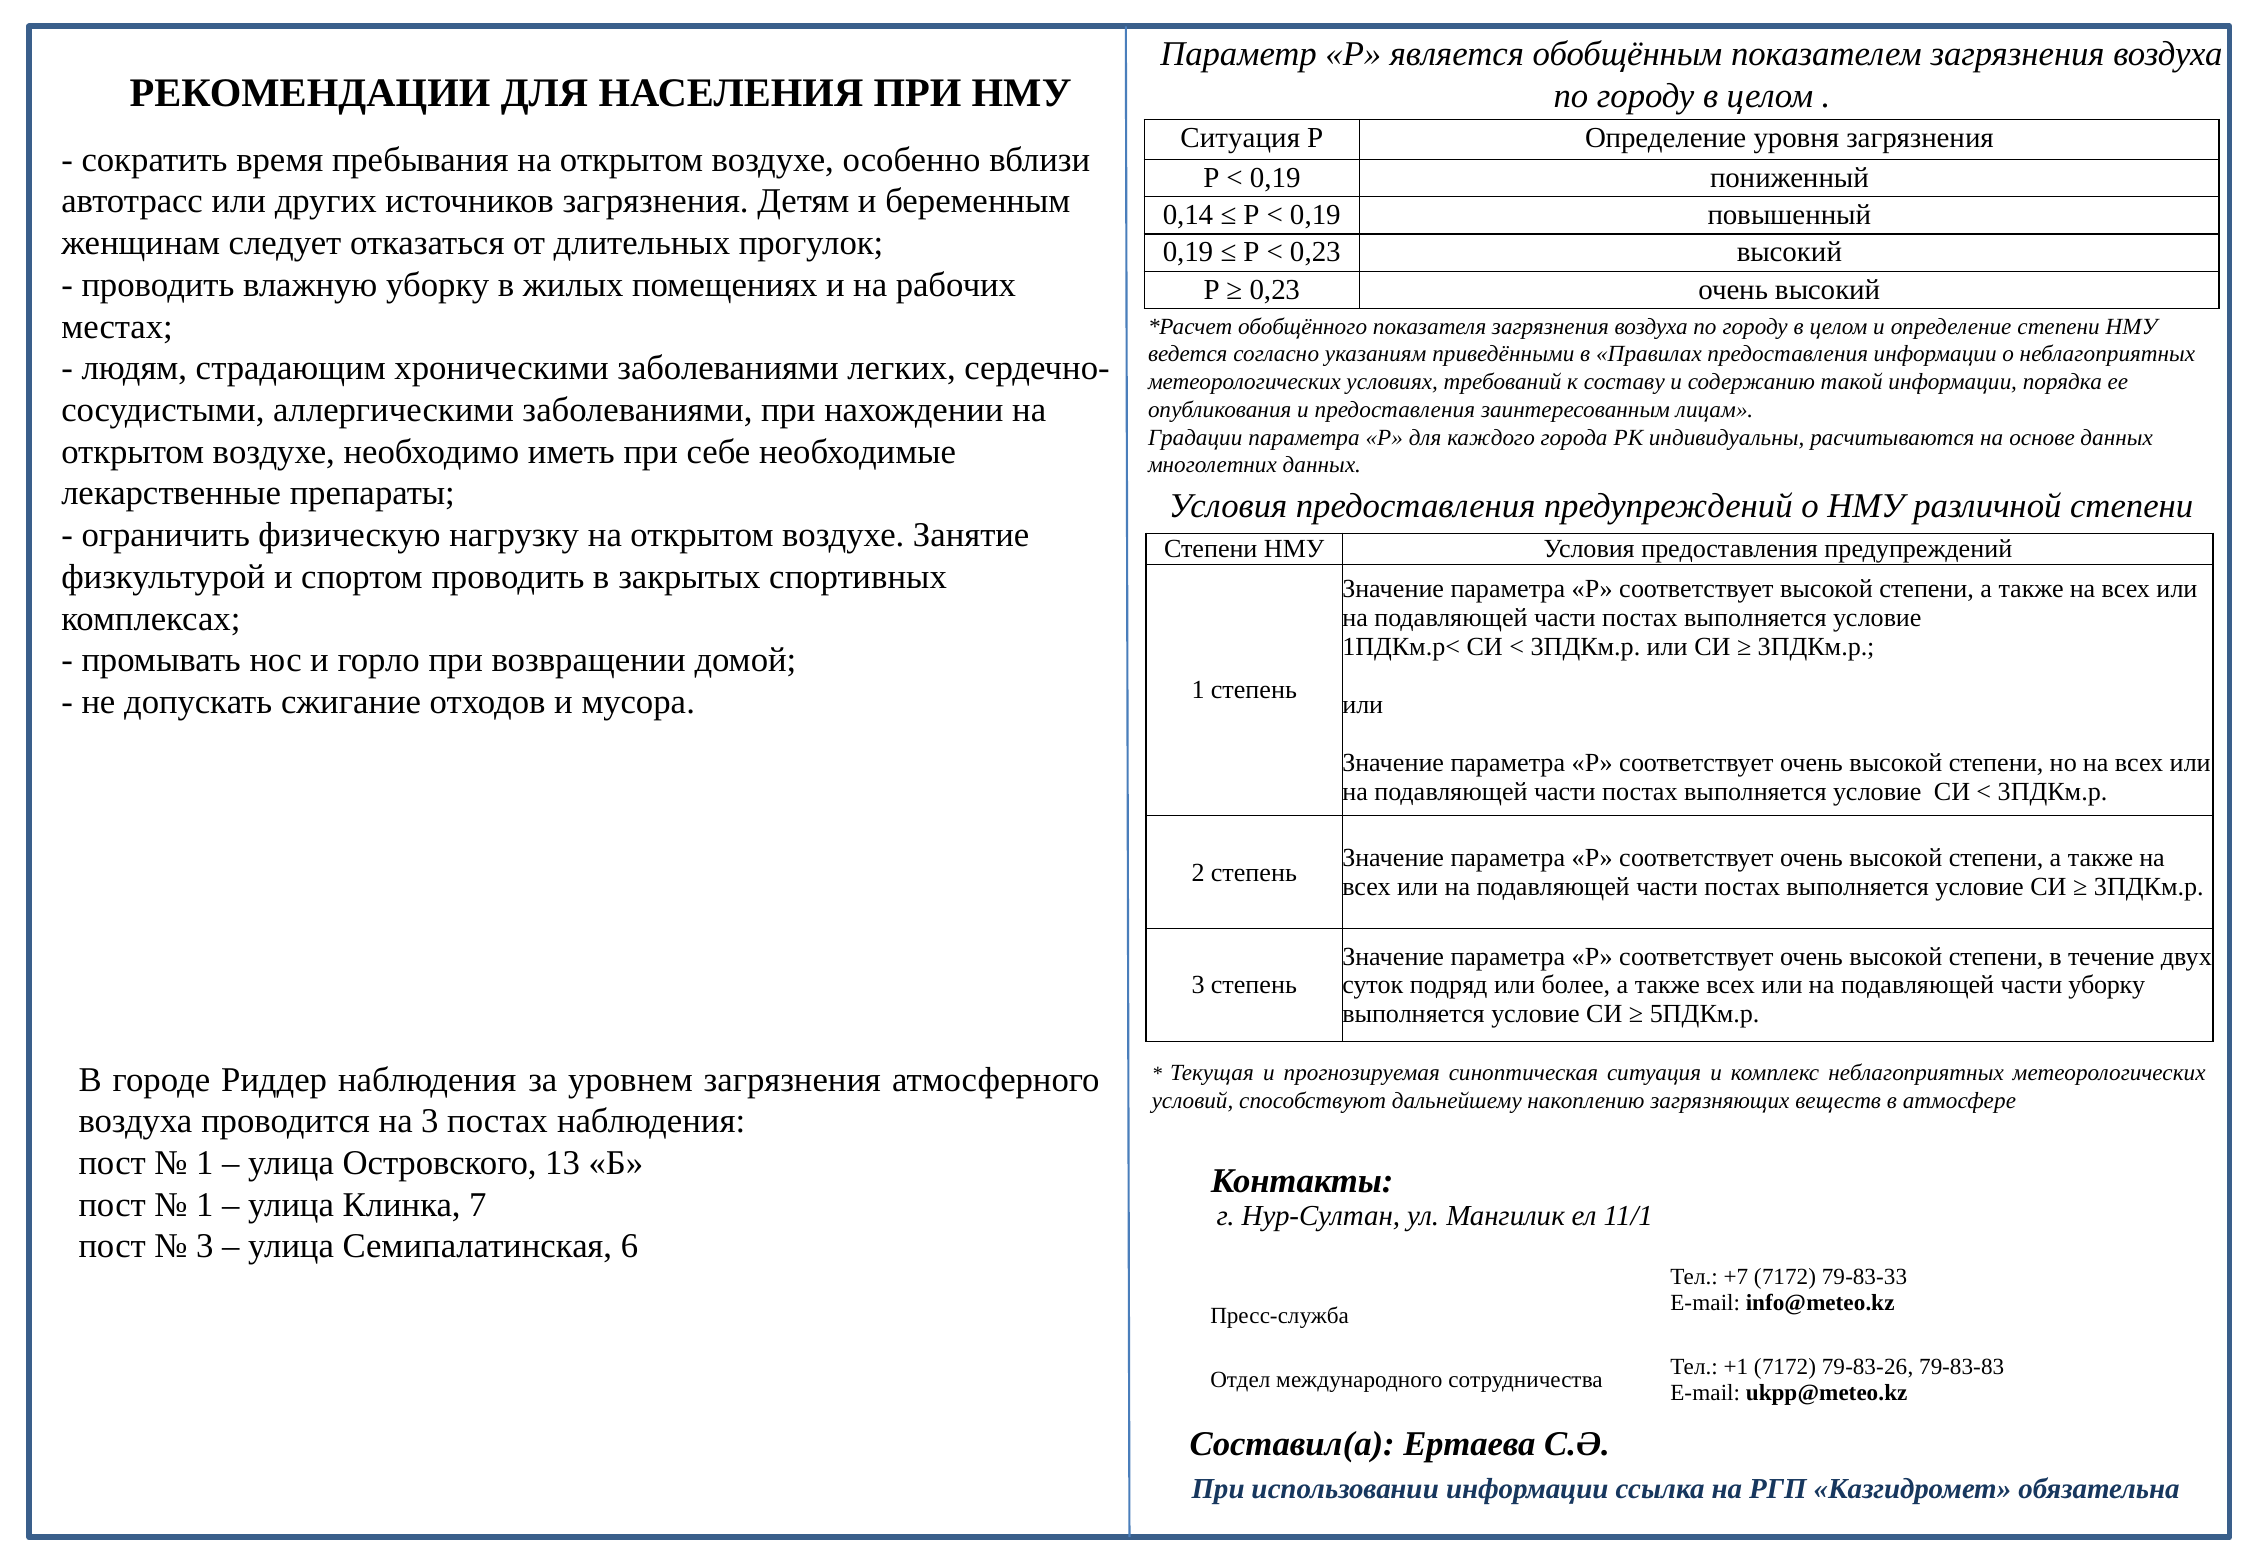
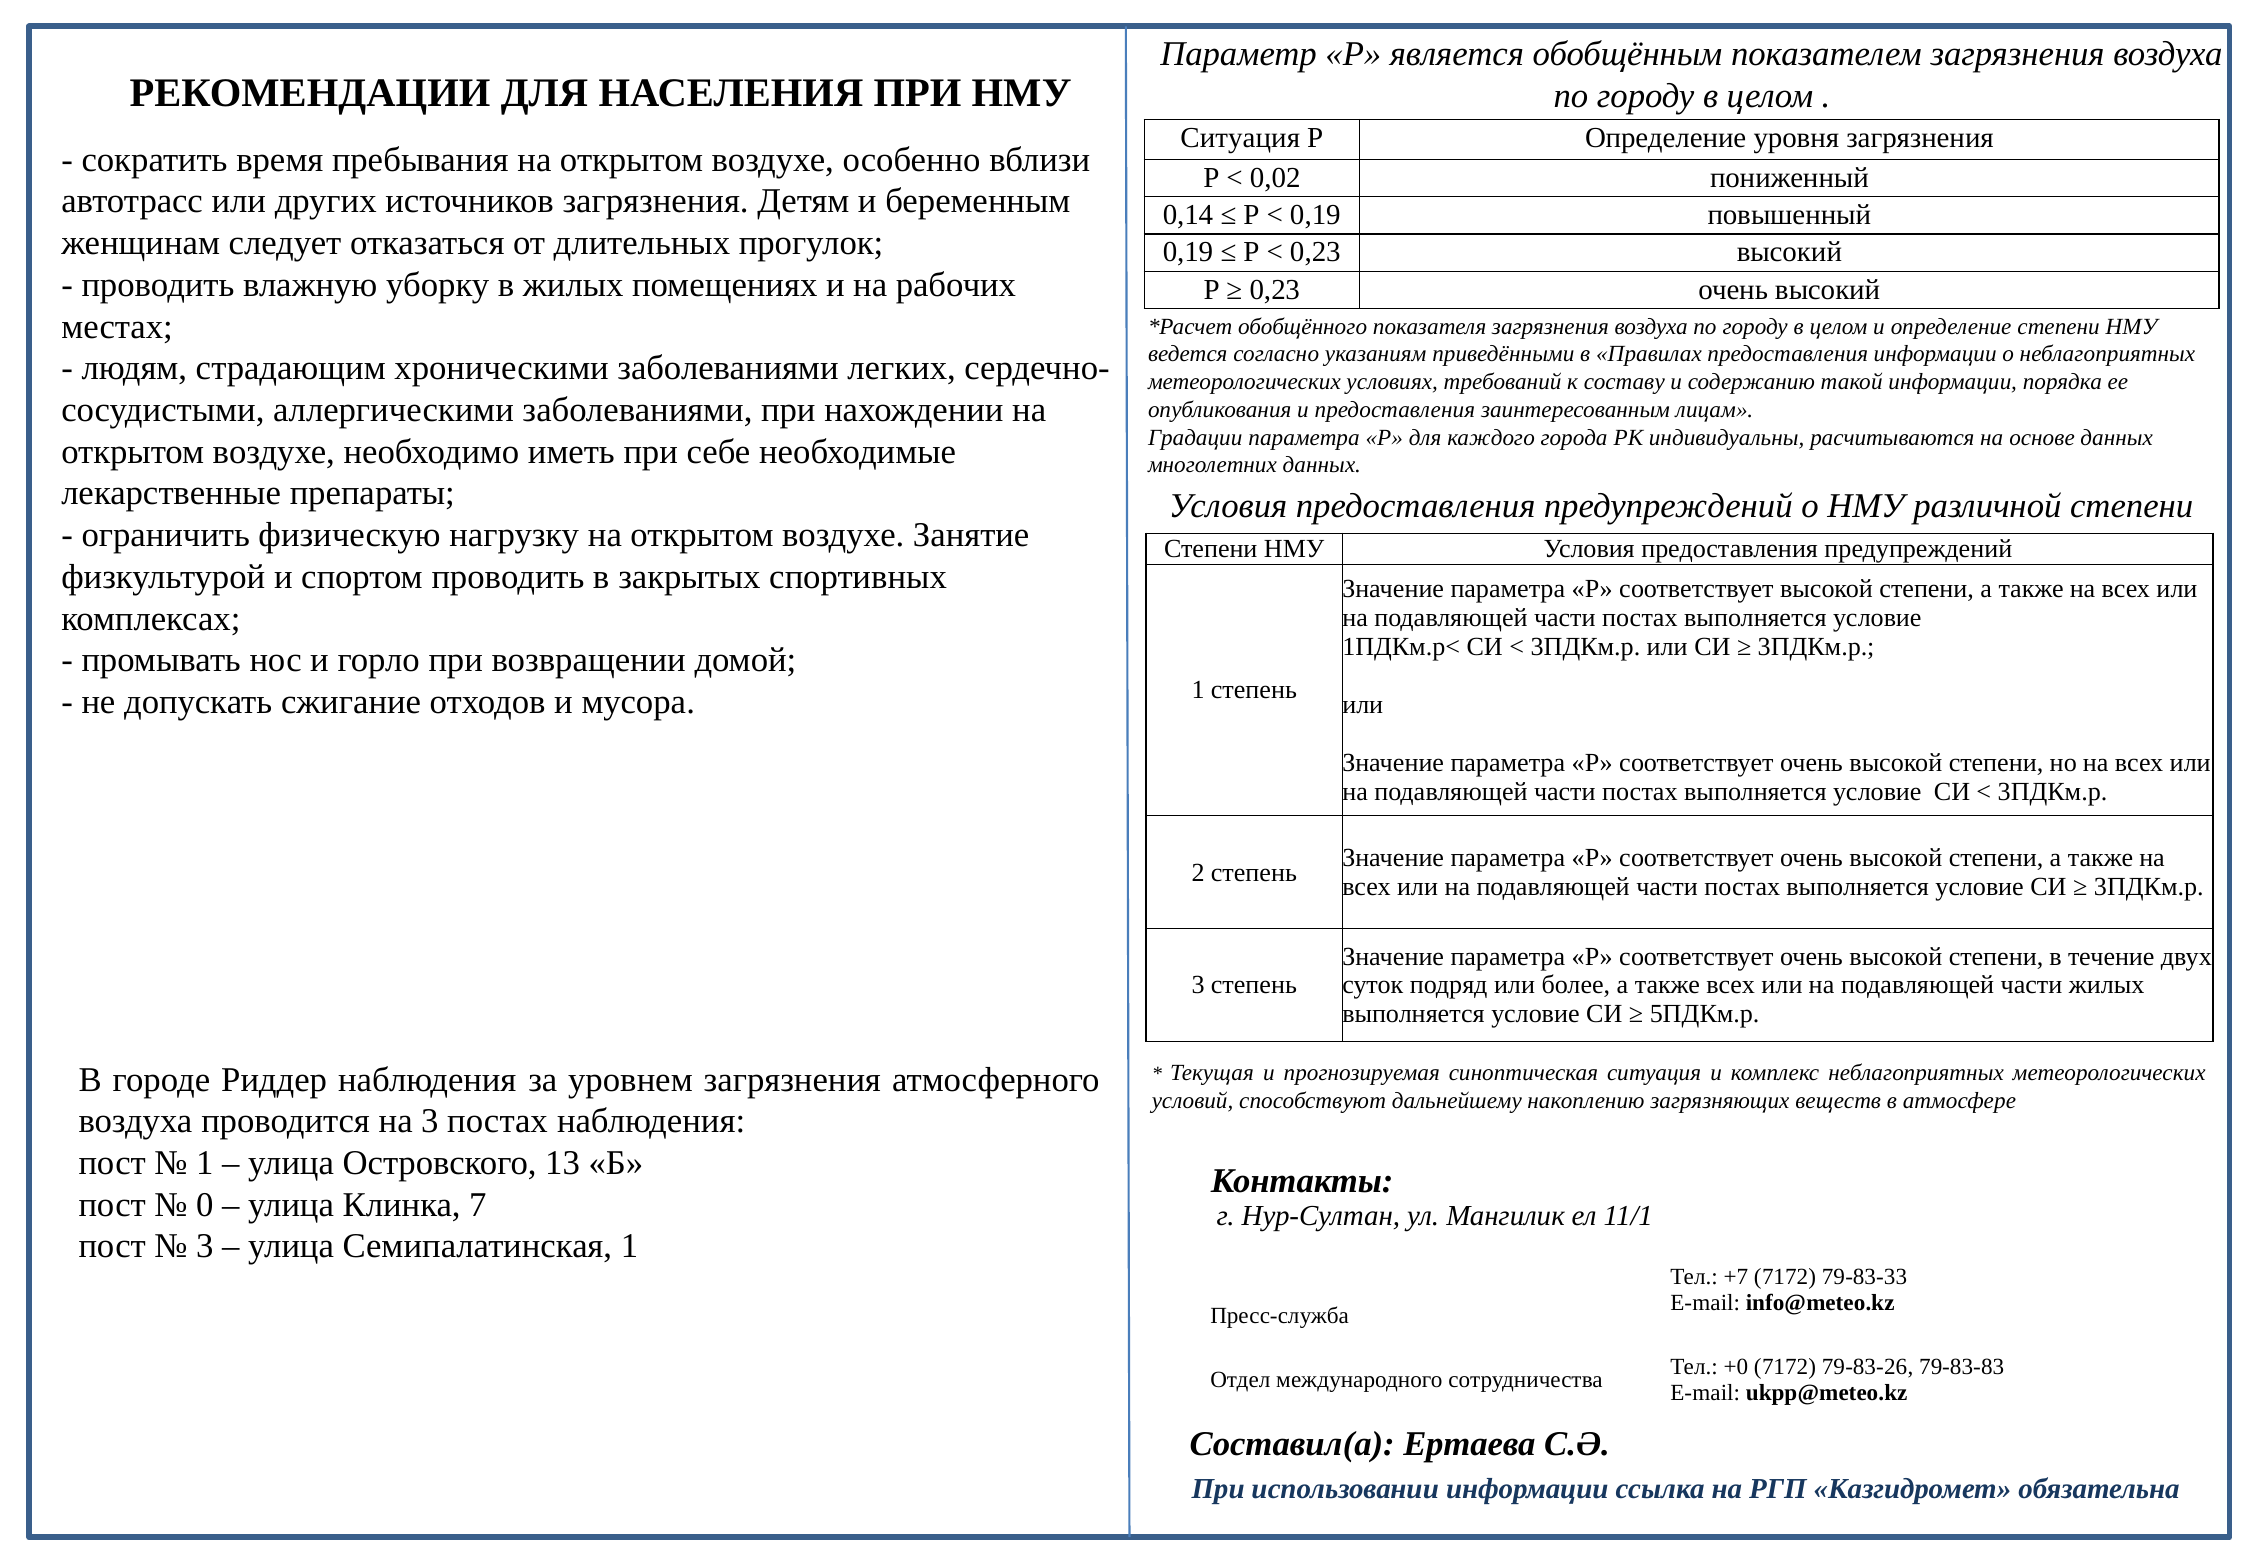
0,19: 0,19 -> 0,02 (1275, 178)
части уборку: уборку -> жилых (2107, 985)
1: 1 -> 0 (205, 1205)
Семипалатинская 6: 6 -> 1 (630, 1246)
+1: +1 -> +0 (1736, 1367)
